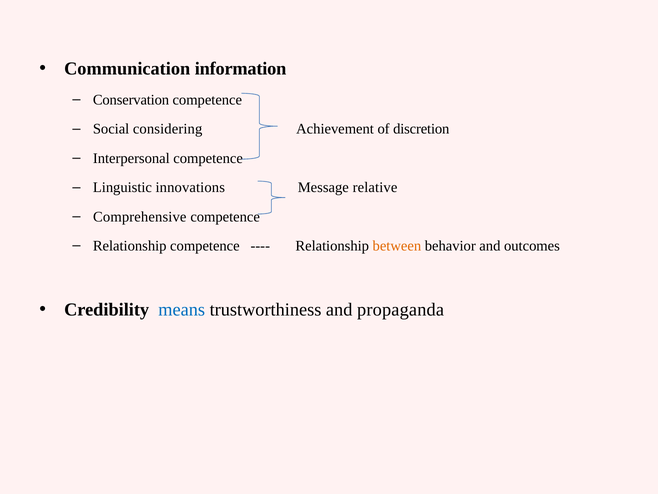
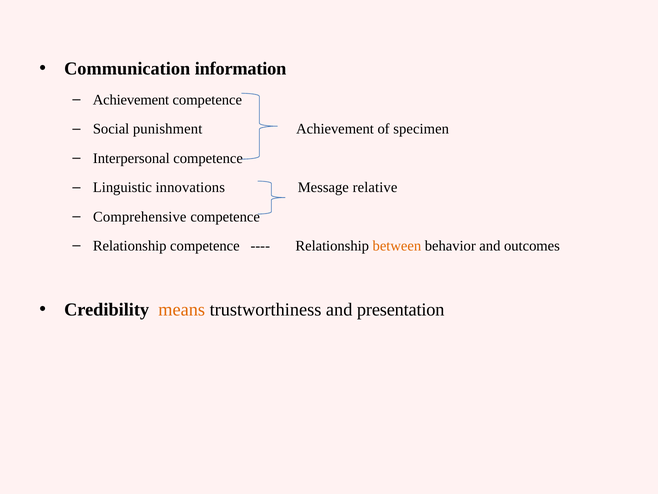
Conservation: Conservation -> Achievement (131, 100)
considering: considering -> punishment (168, 129)
discretion: discretion -> specimen (421, 129)
means colour: blue -> orange (182, 310)
propaganda: propaganda -> presentation (401, 310)
